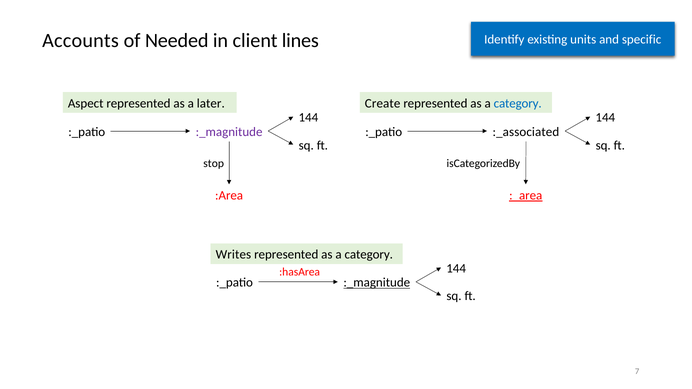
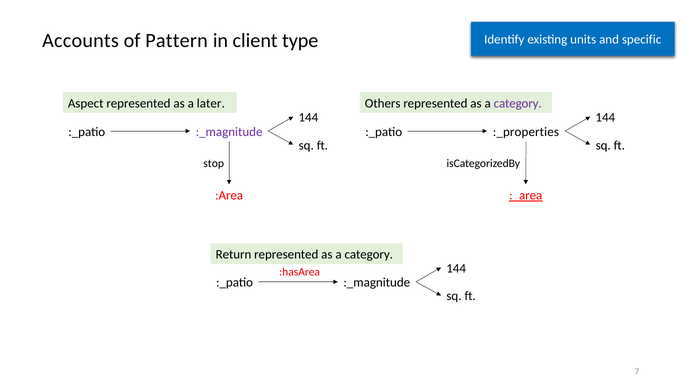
Needed: Needed -> Pattern (177, 40)
lines: lines -> type (300, 40)
Create: Create -> Others (383, 103)
category colour: blue -> purple (518, 103)
:_associated: :_associated -> :_properties (526, 132)
Writes: Writes -> Return (234, 255)
:_magnitude underline: present -> none (377, 283)
